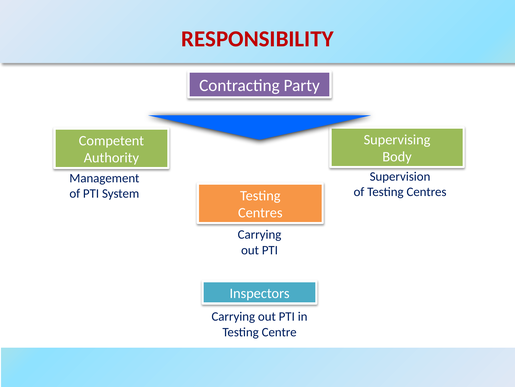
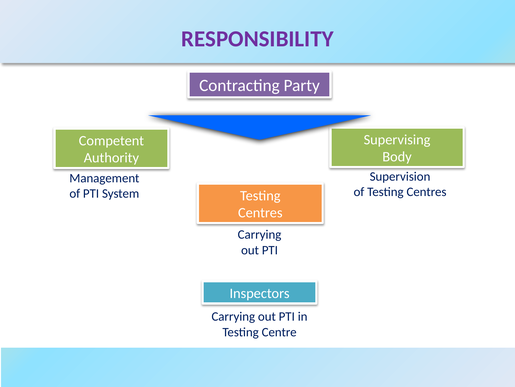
RESPONSIBILITY colour: red -> purple (257, 39)
